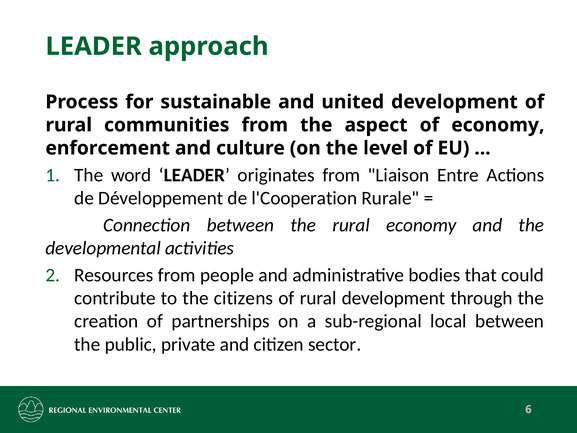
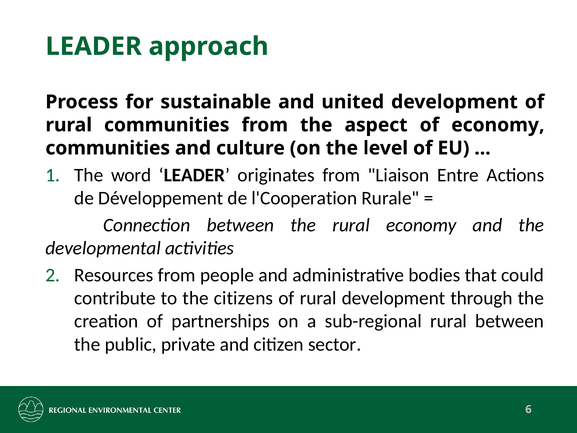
enforcement: enforcement -> communities (108, 148)
sub-regional local: local -> rural (449, 321)
